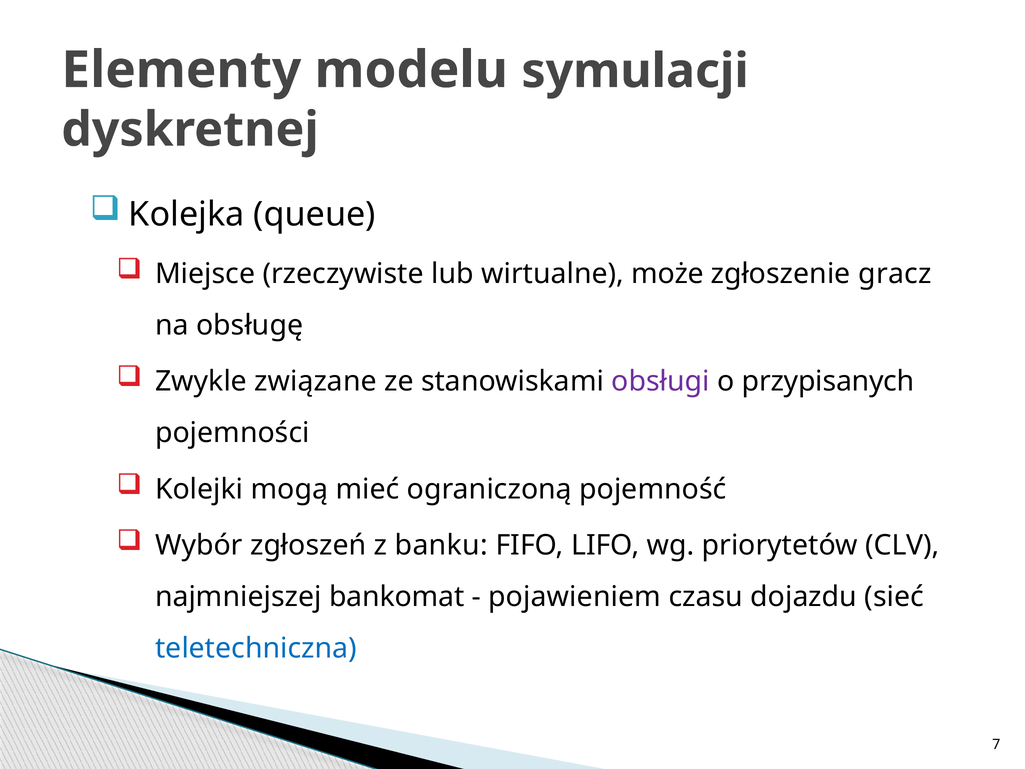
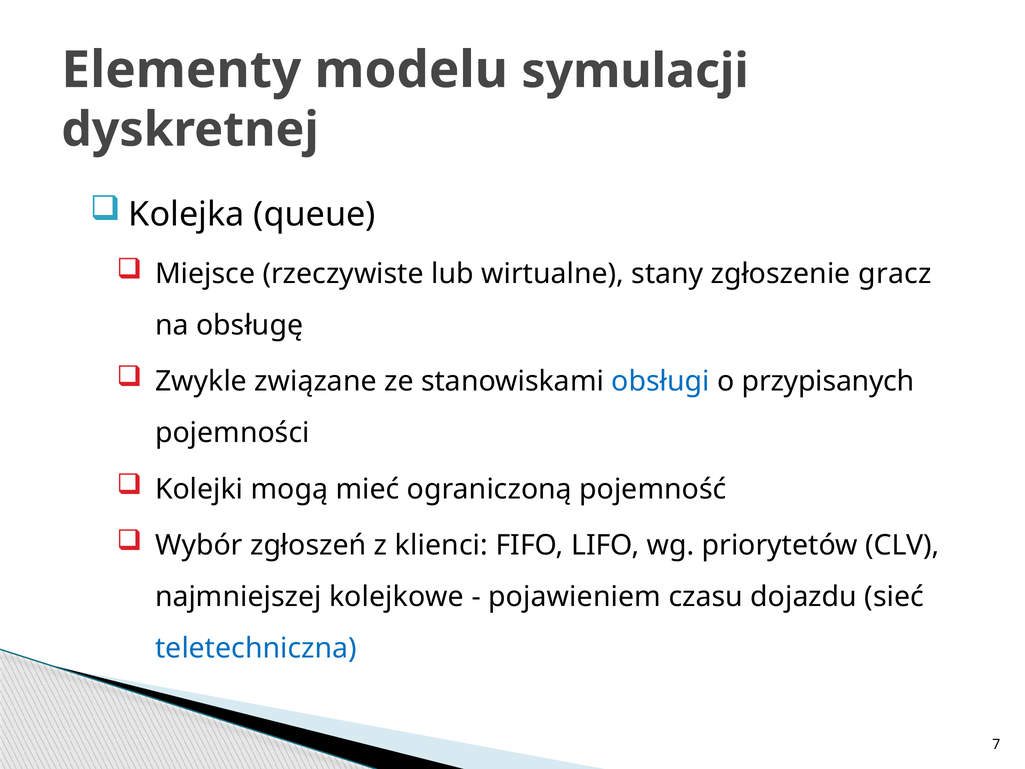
może: może -> stany (667, 274)
obsługi colour: purple -> blue (661, 381)
banku: banku -> klienci (441, 545)
bankomat: bankomat -> kolejkowe (397, 597)
